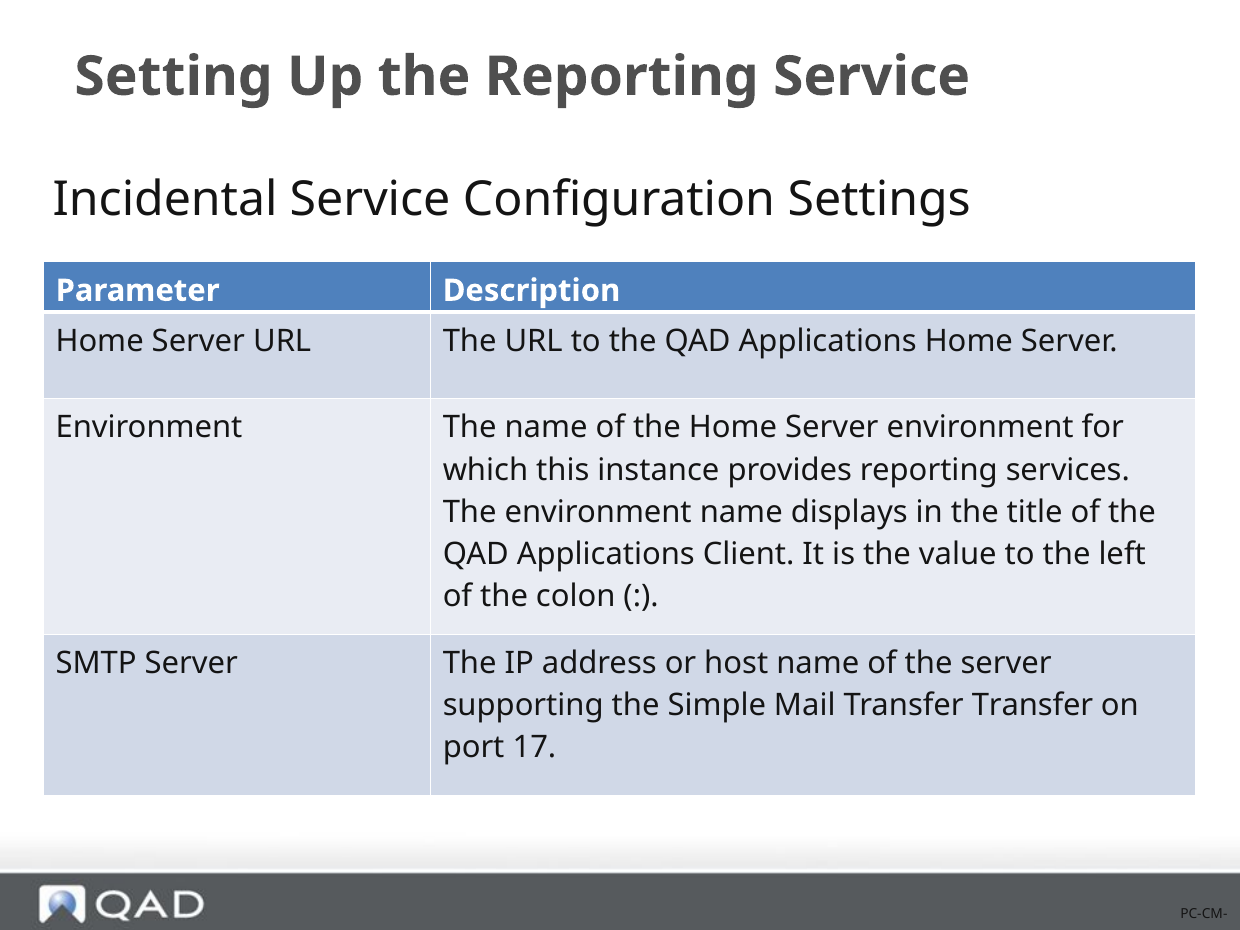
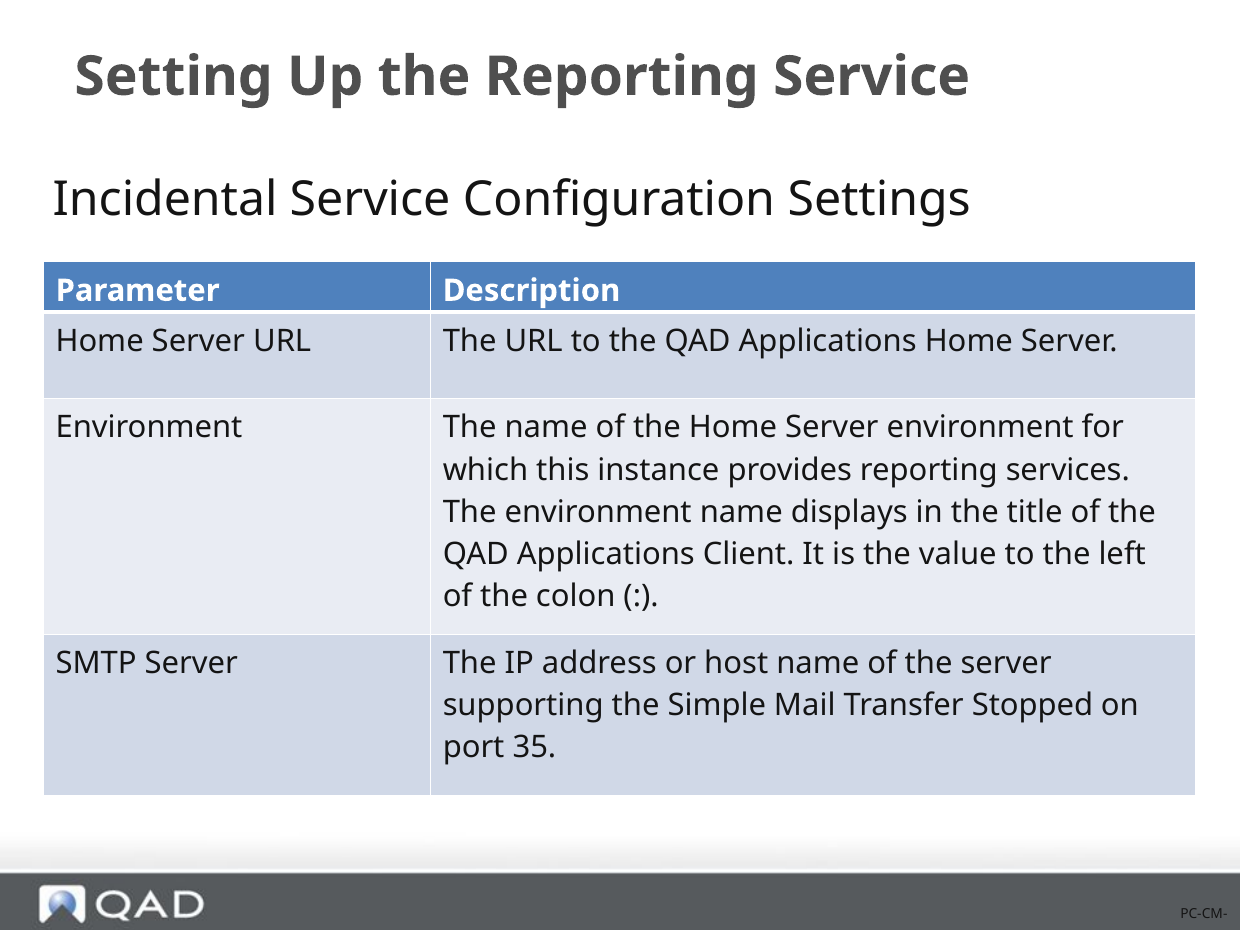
Transfer Transfer: Transfer -> Stopped (1032, 706)
17: 17 -> 35 (534, 748)
